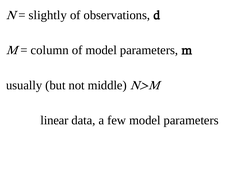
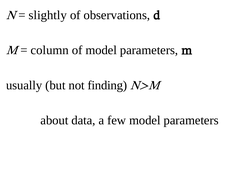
middle: middle -> finding (107, 85)
linear: linear -> about (54, 121)
